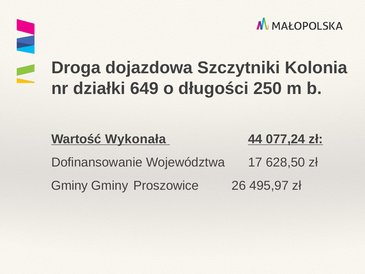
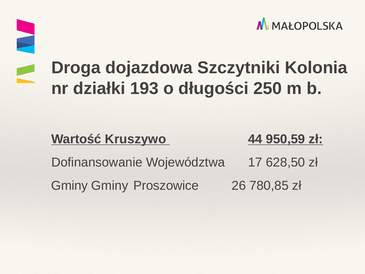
649: 649 -> 193 (144, 88)
Wykonała: Wykonała -> Kruszywo (136, 139)
077,24: 077,24 -> 950,59 (285, 139)
495,97: 495,97 -> 780,85 (269, 185)
